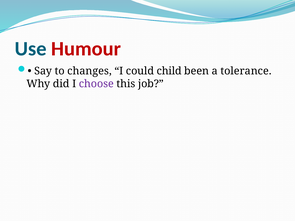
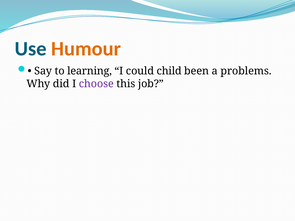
Humour colour: red -> orange (86, 49)
changes: changes -> learning (90, 71)
tolerance: tolerance -> problems (246, 71)
